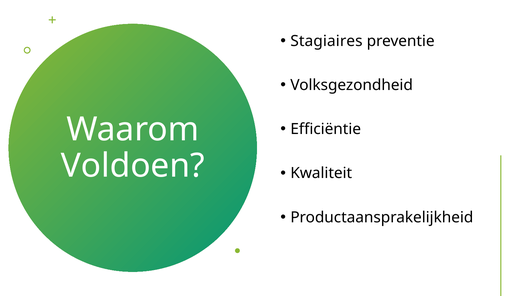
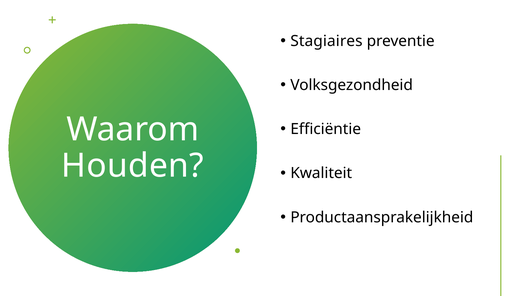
Voldoen: Voldoen -> Houden (133, 166)
